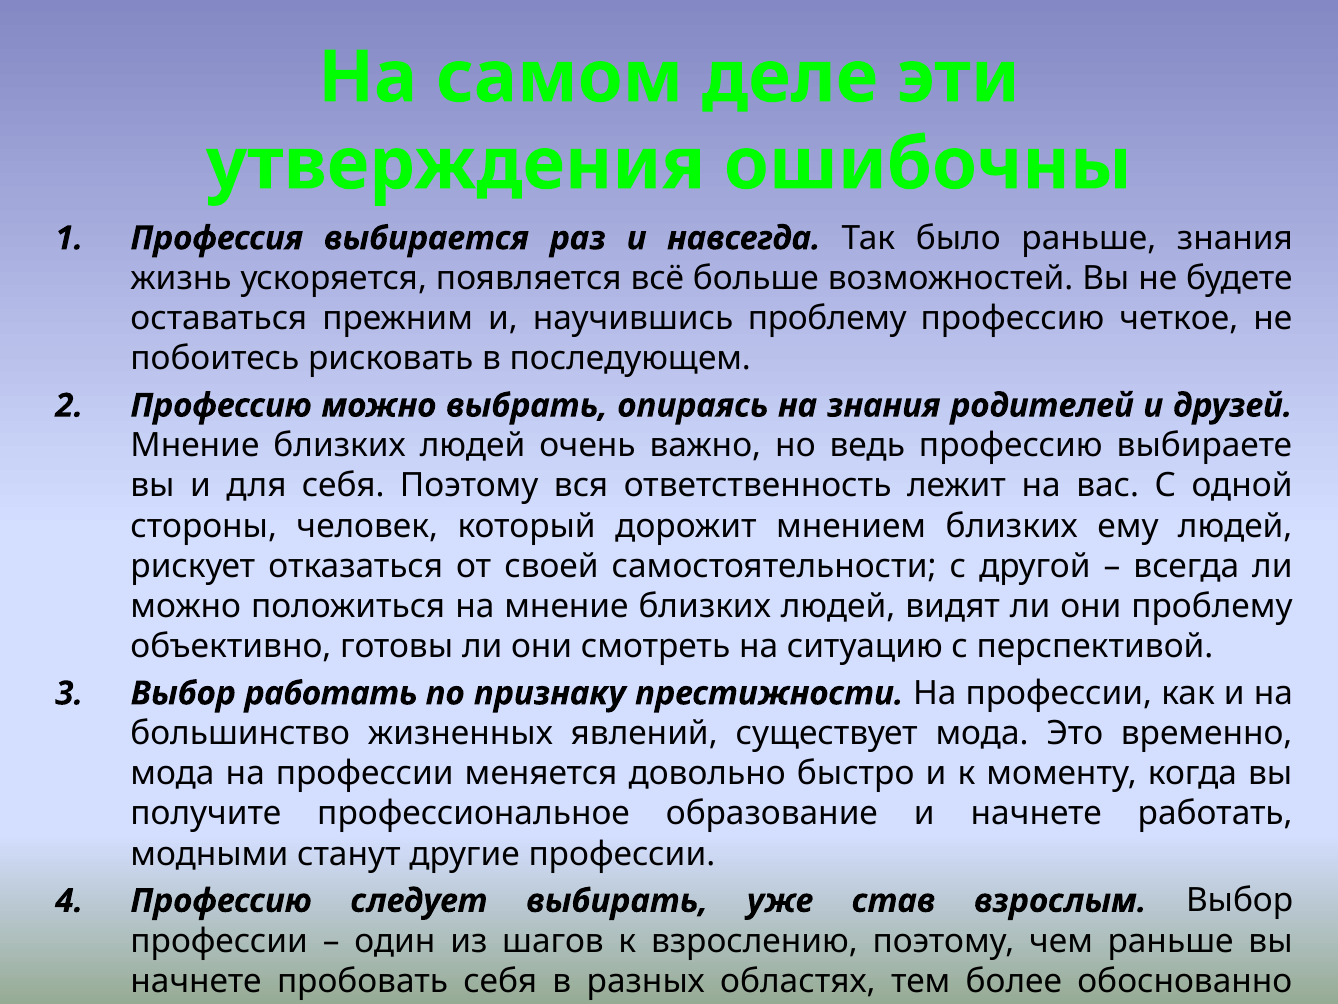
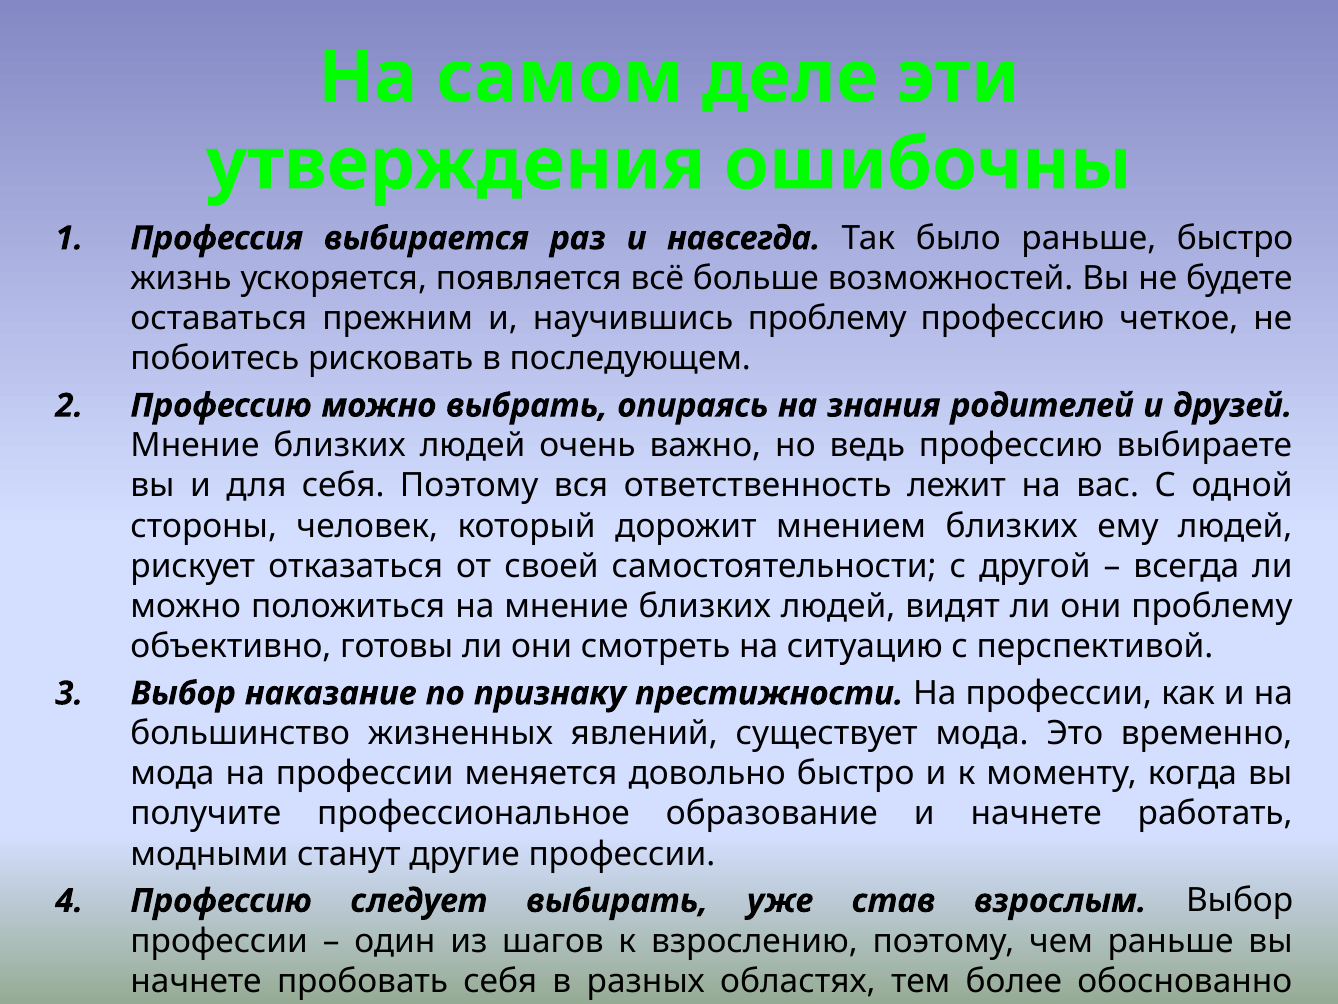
раньше знания: знания -> быстро (1235, 238)
Выбор работать: работать -> наказание (331, 693)
